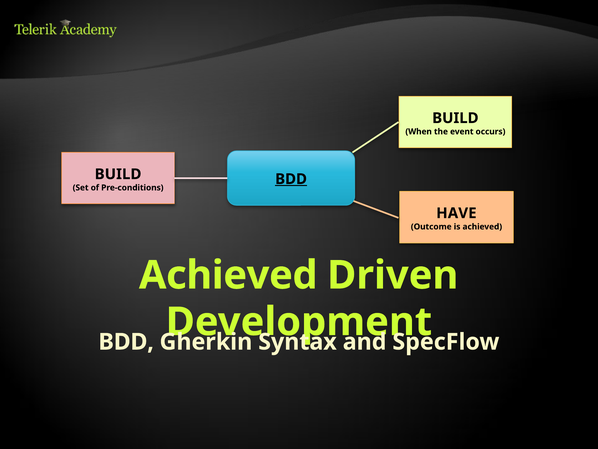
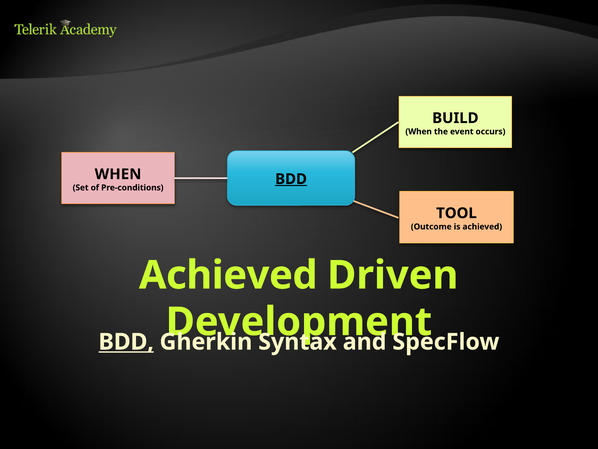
BUILD: BUILD -> WHEN (118, 174)
HAVE: HAVE -> TOOL (456, 213)
BDD underline: none -> present (126, 342)
